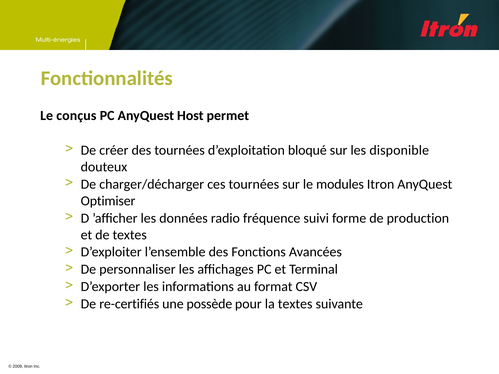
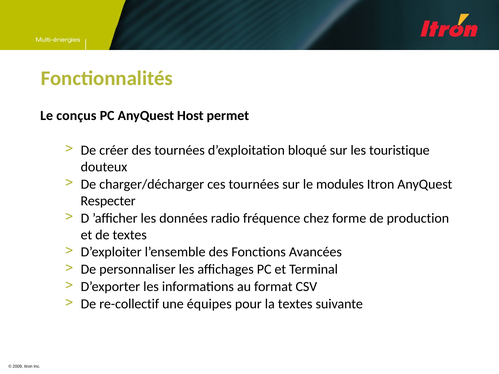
disponible: disponible -> touristique (399, 150)
Optimiser: Optimiser -> Respecter (108, 201)
suivi: suivi -> chez (316, 218)
re-certifiés: re-certifiés -> re-collectif (129, 304)
possède: possède -> équipes (209, 304)
